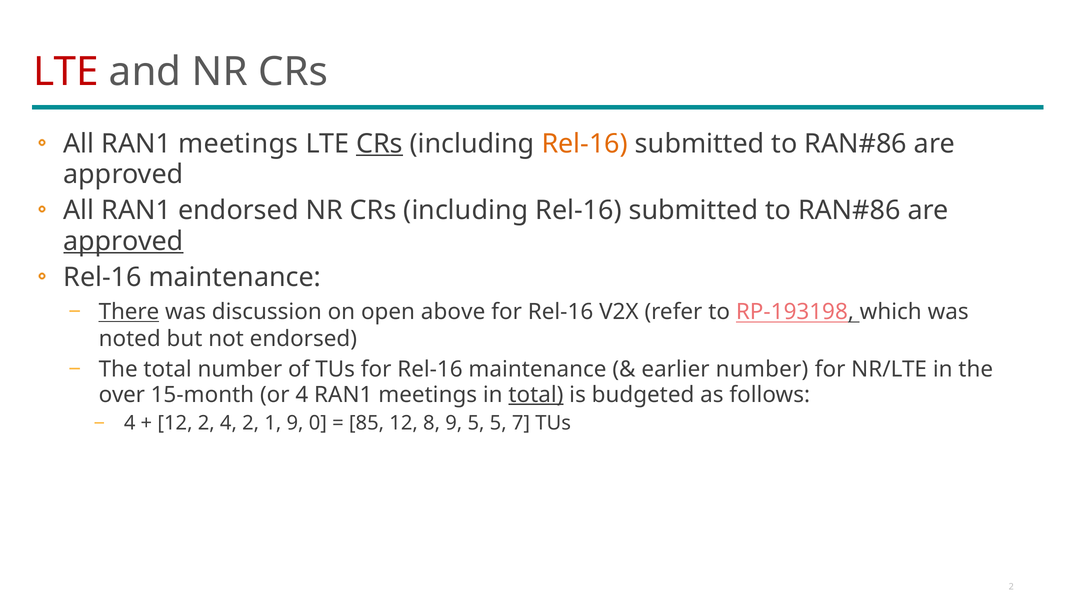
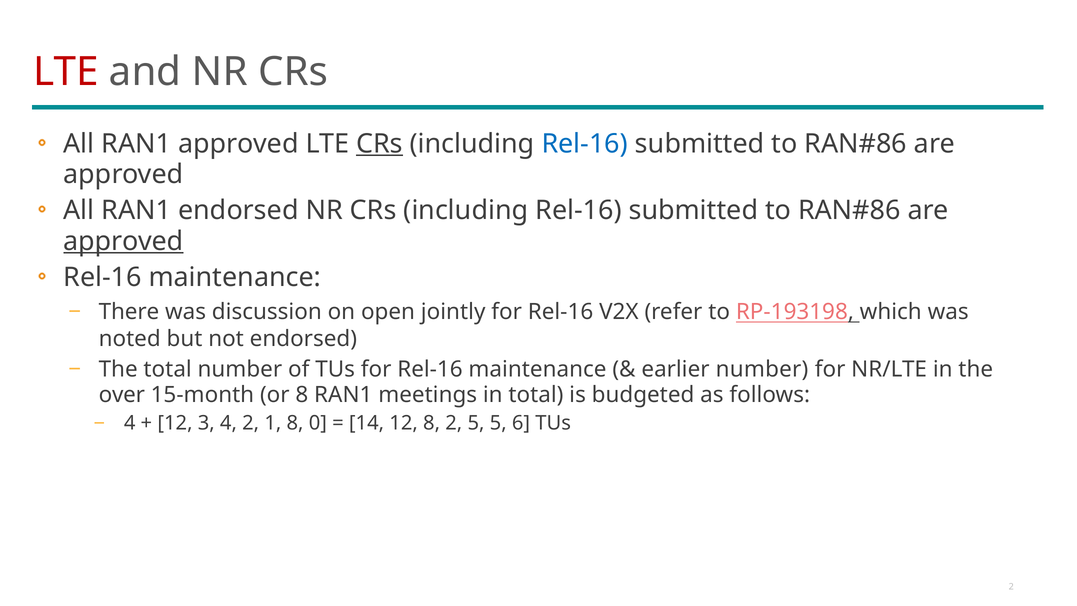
All RAN1 meetings: meetings -> approved (238, 144)
Rel-16 colour: orange -> blue (585, 144)
There underline: present -> none (129, 312)
above: above -> jointly (453, 312)
or 4: 4 -> 8 (302, 395)
total underline: present -> none (536, 395)
12 2: 2 -> 3 (206, 423)
1 9: 9 -> 8 (295, 423)
85: 85 -> 14 (367, 423)
8 9: 9 -> 2 (454, 423)
7: 7 -> 6 (521, 423)
